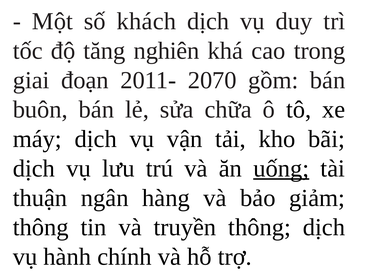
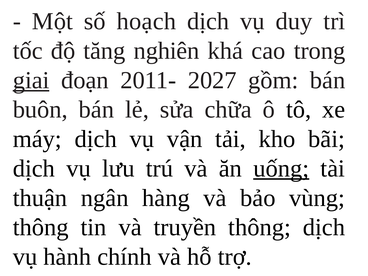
khách: khách -> hoạch (146, 21)
giai underline: none -> present (31, 80)
2070: 2070 -> 2027 (212, 80)
giảm: giảm -> vùng (317, 198)
